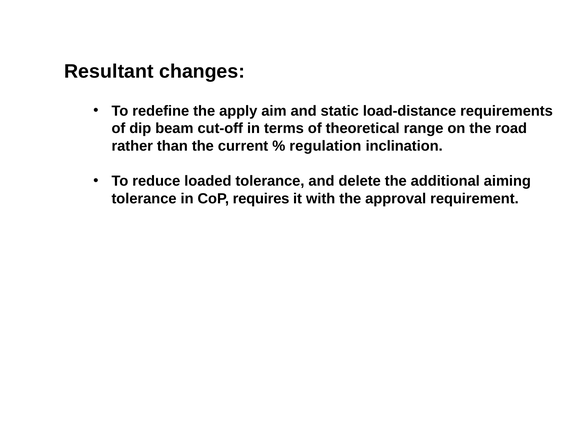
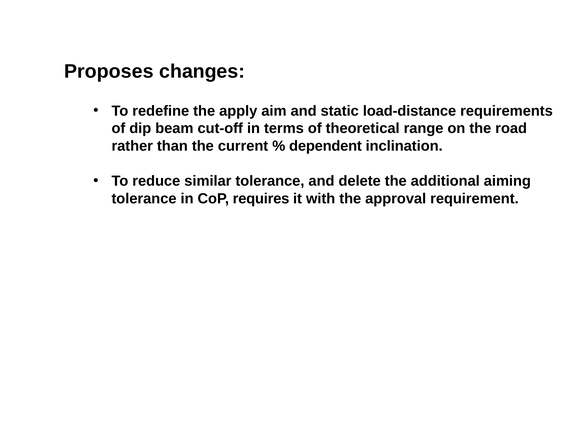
Resultant: Resultant -> Proposes (109, 71)
regulation: regulation -> dependent (326, 146)
loaded: loaded -> similar (208, 181)
